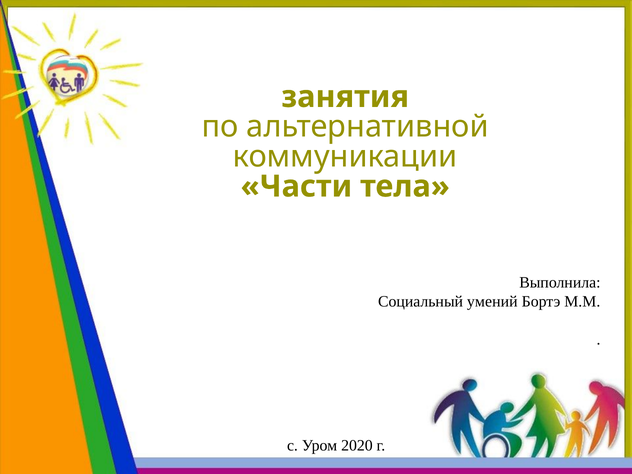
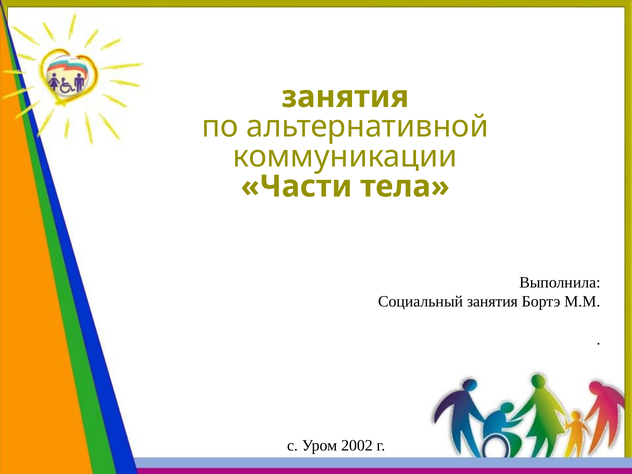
Социальный умений: умений -> занятия (492, 301)
2020: 2020 -> 2002 (357, 446)
